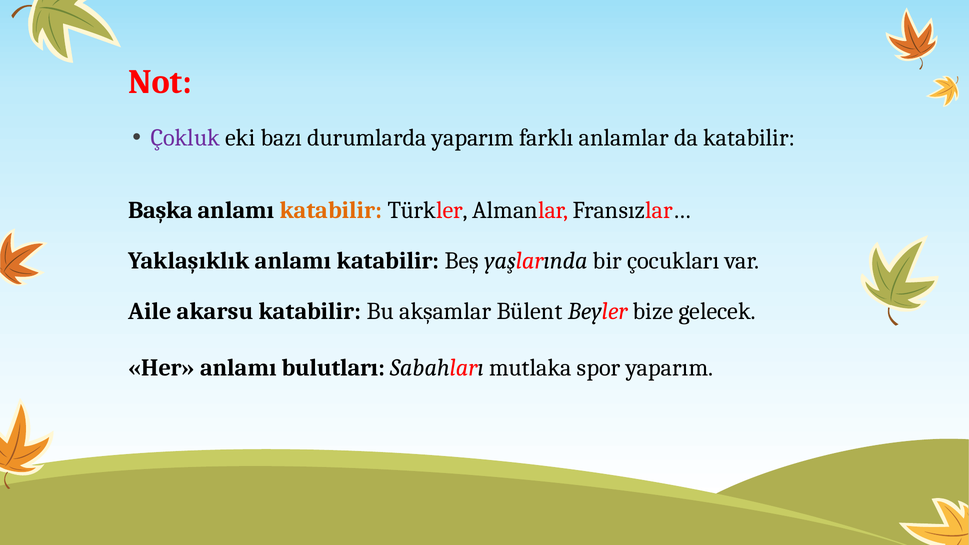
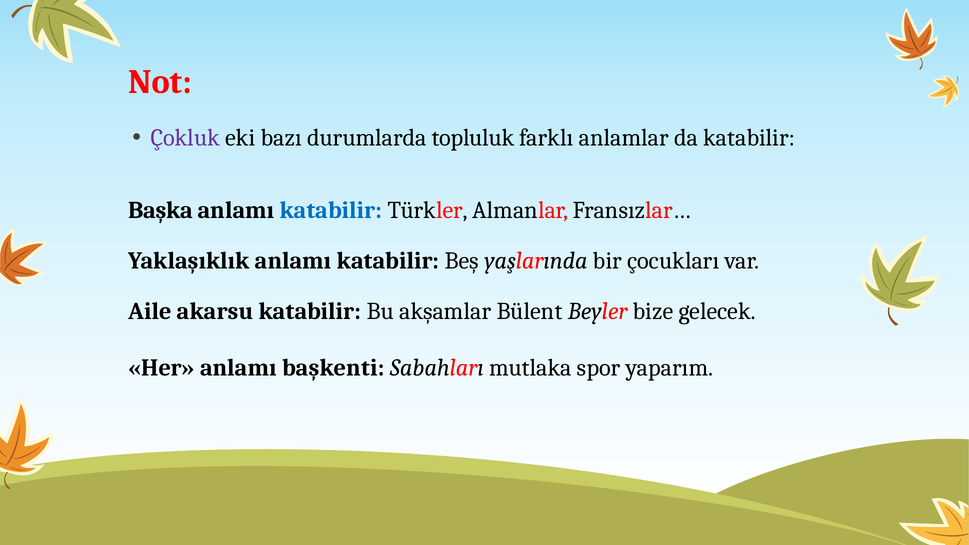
durumlarda yaparım: yaparım -> topluluk (473, 138)
katabilir colour: orange -> blue (331, 210)
bulutları: bulutları -> başkenti (333, 368)
